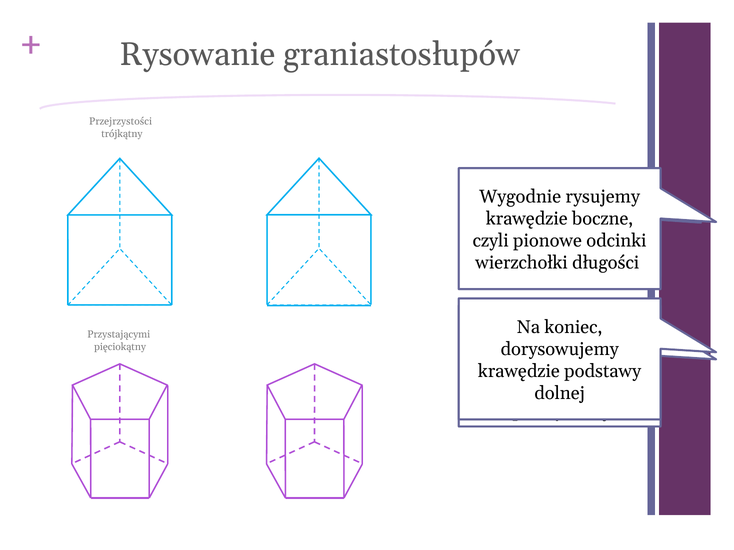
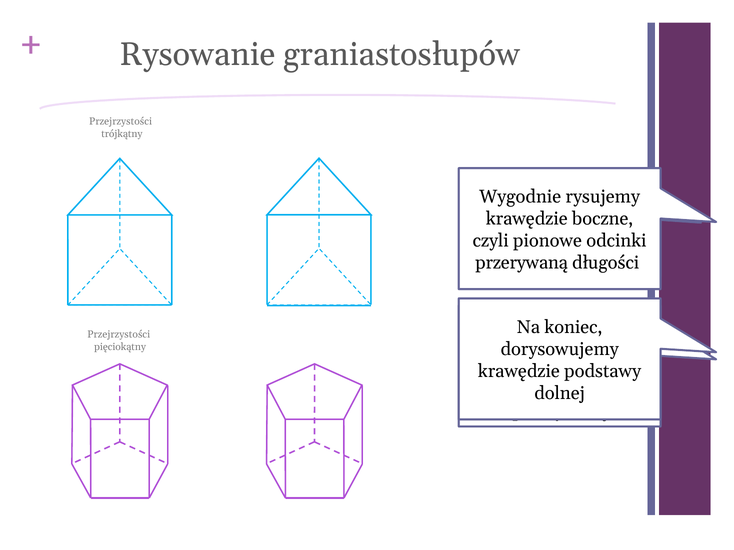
wierzchołki: wierzchołki -> przerywaną (522, 263)
Przystającymi: Przystającymi -> Przejrzystości (119, 335)
